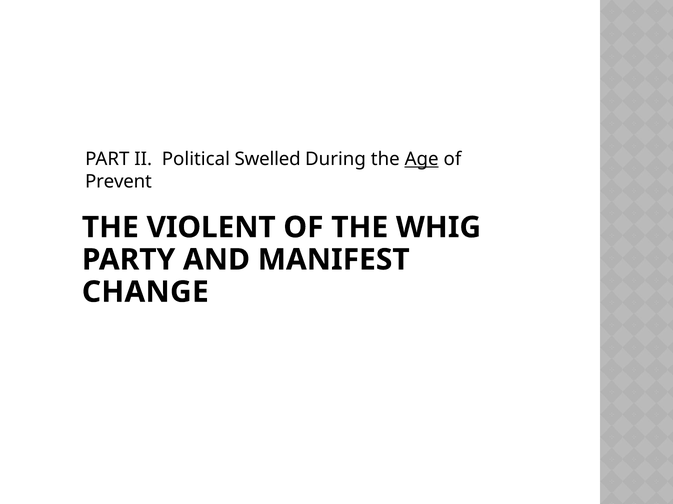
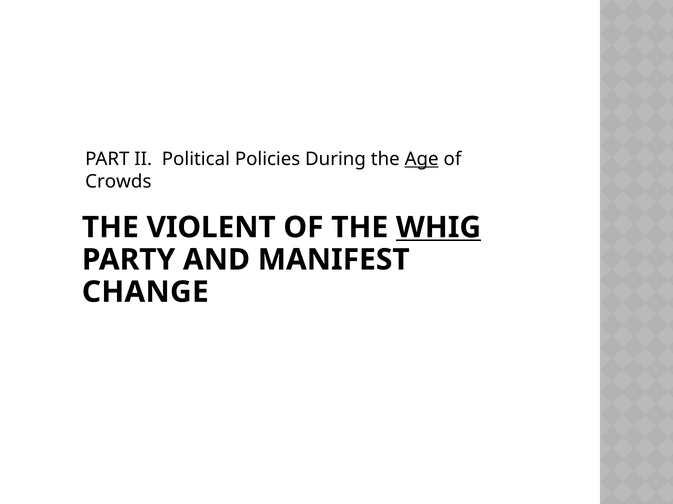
Swelled: Swelled -> Policies (268, 159)
Prevent: Prevent -> Crowds (118, 182)
WHIG underline: none -> present (439, 228)
